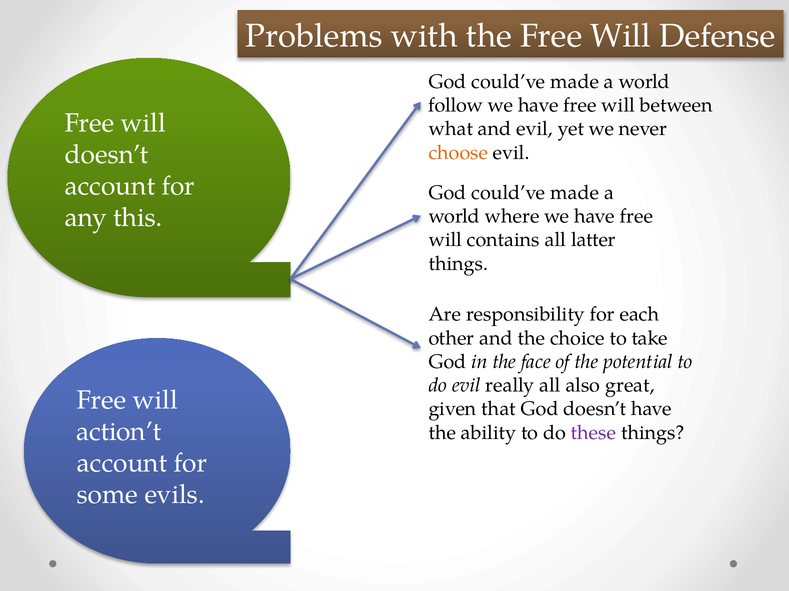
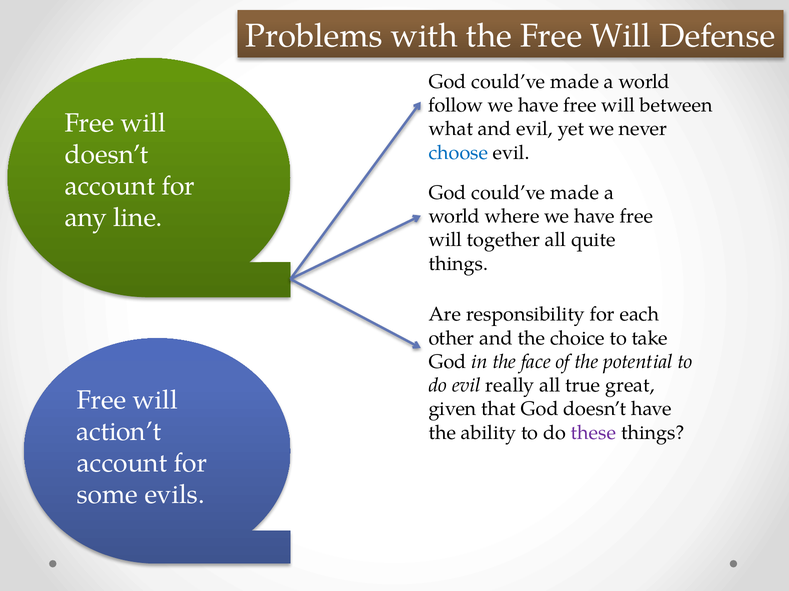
choose colour: orange -> blue (458, 153)
this: this -> line (138, 218)
contains: contains -> together (503, 240)
latter: latter -> quite (593, 240)
also: also -> true (583, 386)
